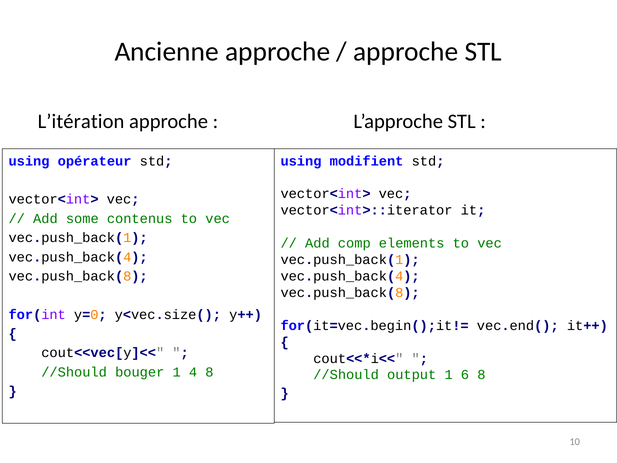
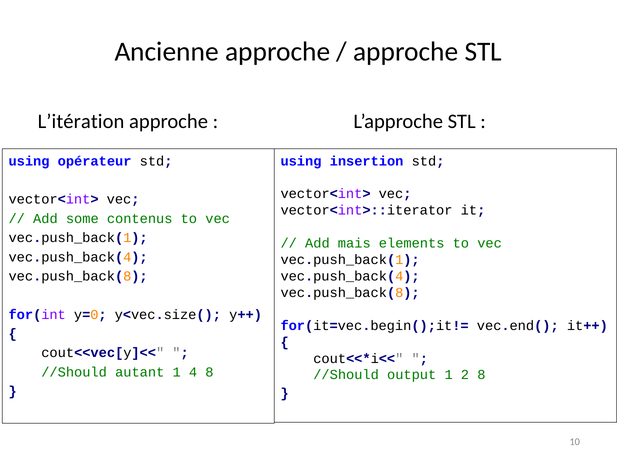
modifient: modifient -> insertion (367, 161)
comp: comp -> mais (354, 243)
bouger: bouger -> autant (140, 372)
6: 6 -> 2 (465, 375)
